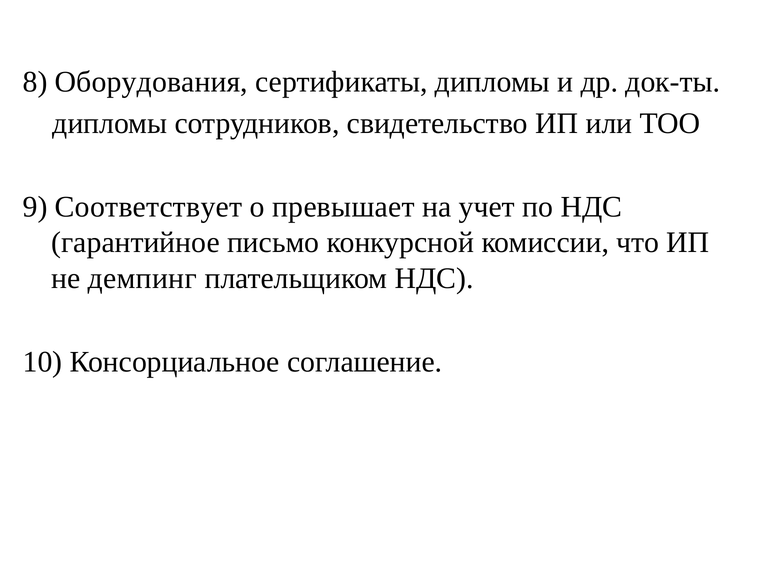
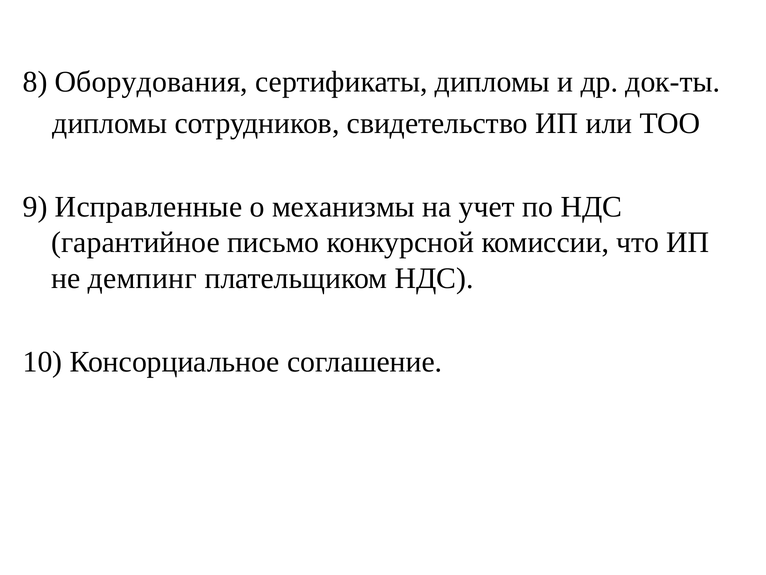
Соответствует: Соответствует -> Исправленные (149, 207)
превышает: превышает -> механизмы (344, 207)
